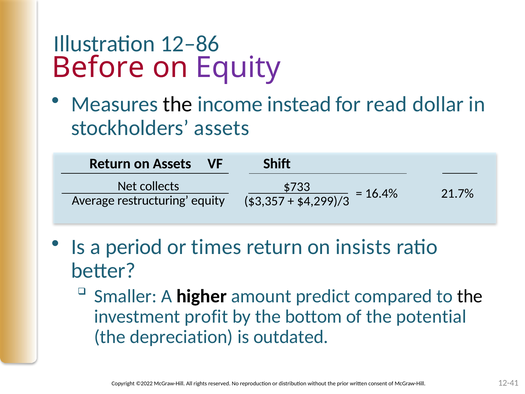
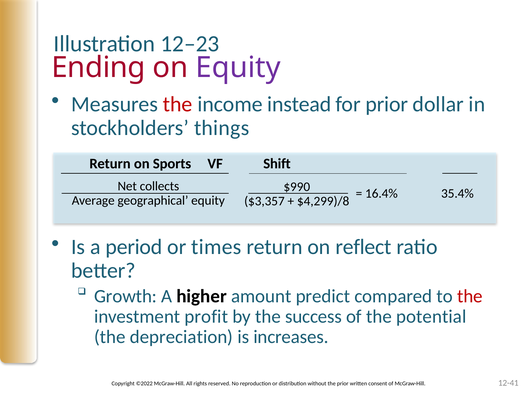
12–86: 12–86 -> 12–23 (190, 44)
Before: Before -> Ending (99, 67)
the colour: black -> red (178, 104)
for read: read -> prior (387, 104)
stockholders assets: assets -> things (222, 128)
on Assets: Assets -> Sports (172, 164)
$733: $733 -> $990 (297, 187)
21.7%: 21.7% -> 35.4% (457, 193)
restructuring: restructuring -> geographical (153, 200)
$4,299)/3: $4,299)/3 -> $4,299)/8 (323, 201)
insists: insists -> reflect (363, 247)
Smaller: Smaller -> Growth (126, 296)
the colour: black -> red (470, 296)
bottom: bottom -> success (314, 316)
outdated: outdated -> increases (291, 337)
